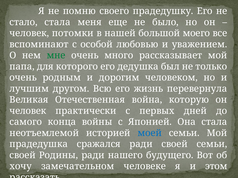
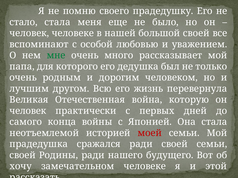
человек потомки: потомки -> человеке (73, 33)
большой моего: моего -> своей (196, 33)
моей colour: blue -> red (150, 133)
этом: этом -> этой (216, 167)
